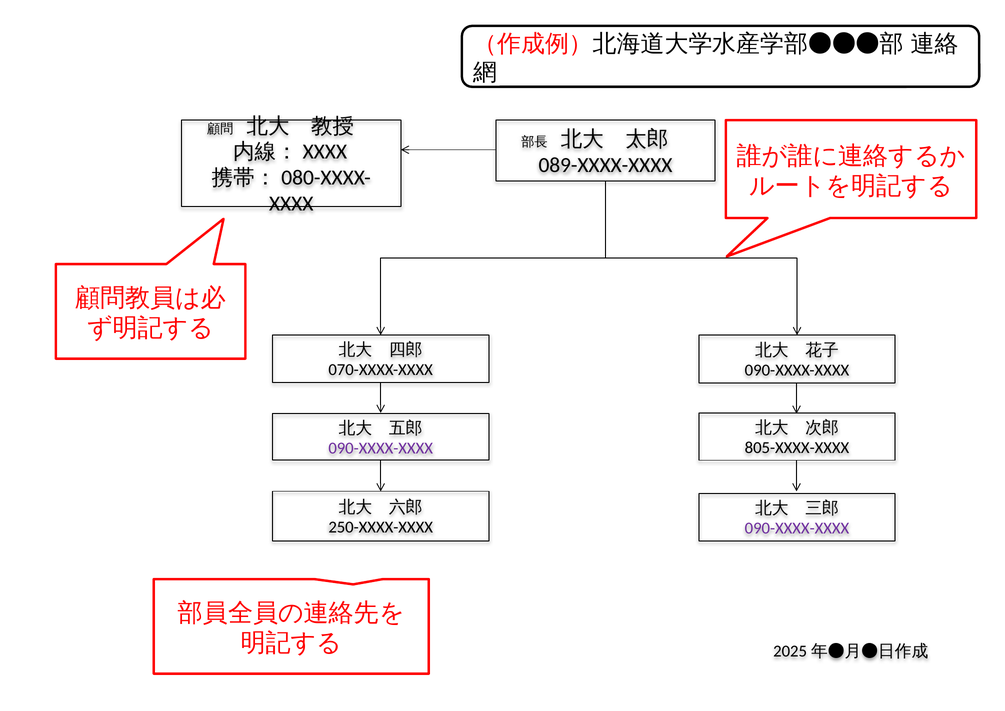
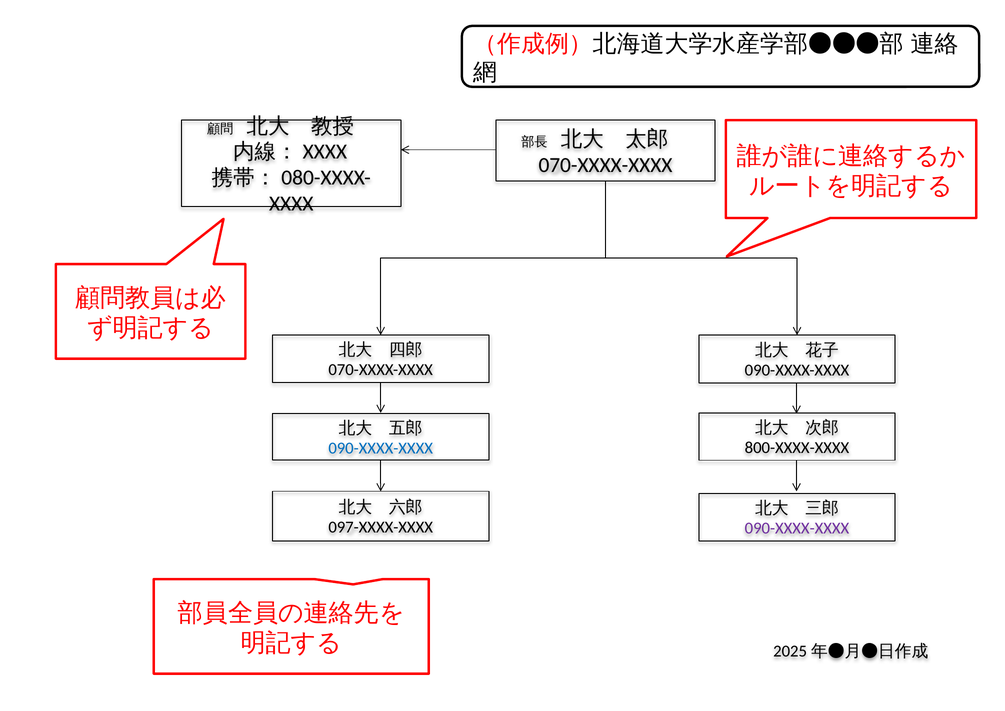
089-XXXX-XXXX: 089-XXXX-XXXX -> 070-XXXX-XXXX (606, 165)
805-XXXX-XXXX: 805-XXXX-XXXX -> 800-XXXX-XXXX (797, 448)
090-XXXX-XXXX colour: purple -> blue (381, 448)
250-XXXX-XXXX: 250-XXXX-XXXX -> 097-XXXX-XXXX (381, 527)
